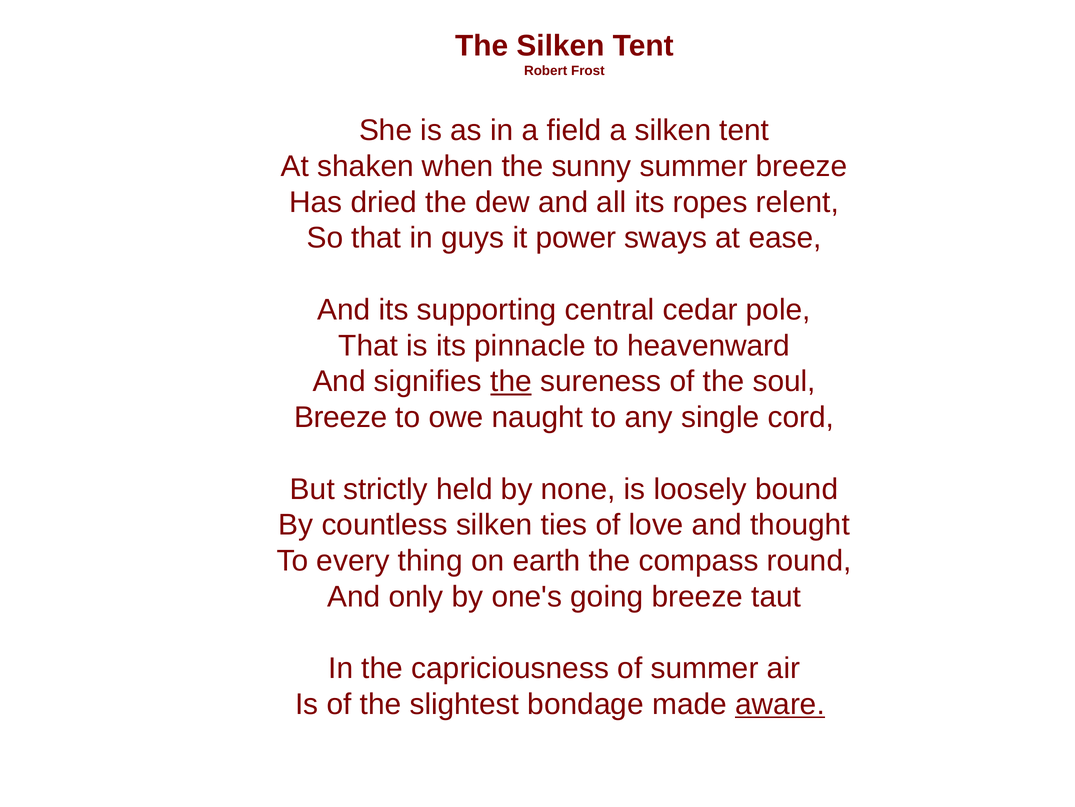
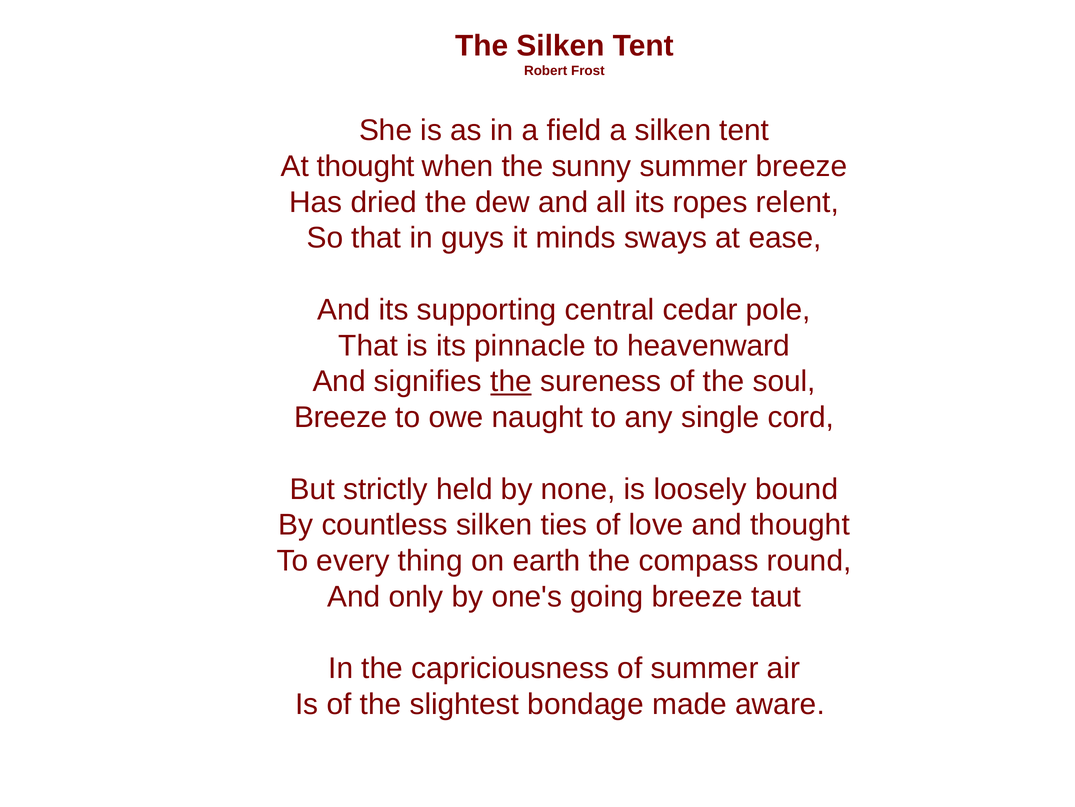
At shaken: shaken -> thought (366, 166)
power: power -> minds (576, 238)
aware underline: present -> none (780, 704)
